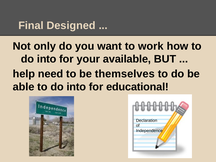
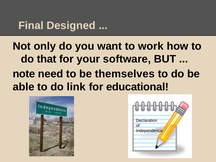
into: into -> that (47, 59)
available: available -> software (127, 59)
help: help -> note (24, 74)
able to do into: into -> link (76, 87)
